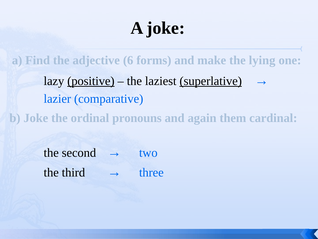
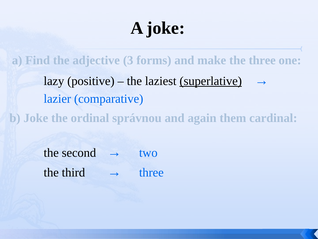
6: 6 -> 3 (128, 60)
the lying: lying -> three (262, 60)
positive underline: present -> none (91, 81)
pronouns: pronouns -> správnou (137, 118)
